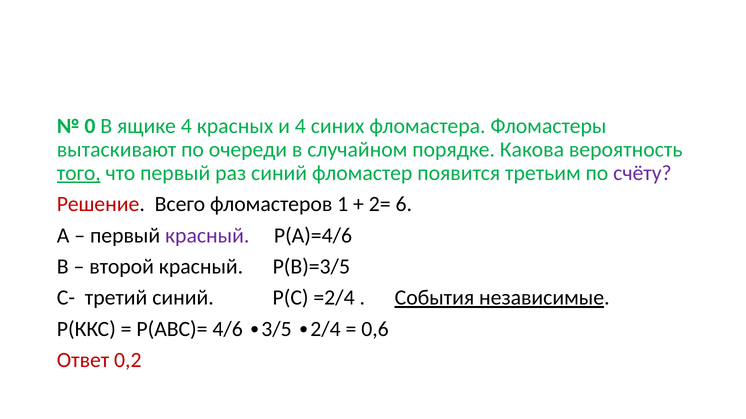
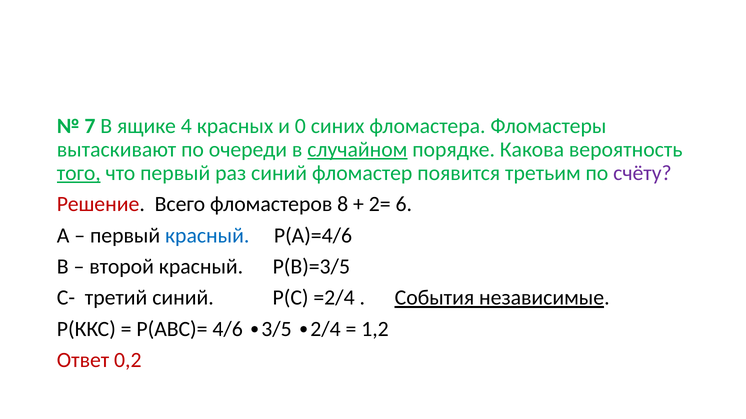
0: 0 -> 7 (90, 126)
и 4: 4 -> 0 (300, 126)
случайном underline: none -> present (357, 150)
1: 1 -> 8 (343, 204)
красный colour: purple -> blue (207, 236)
0,6: 0,6 -> 1,2 (375, 330)
